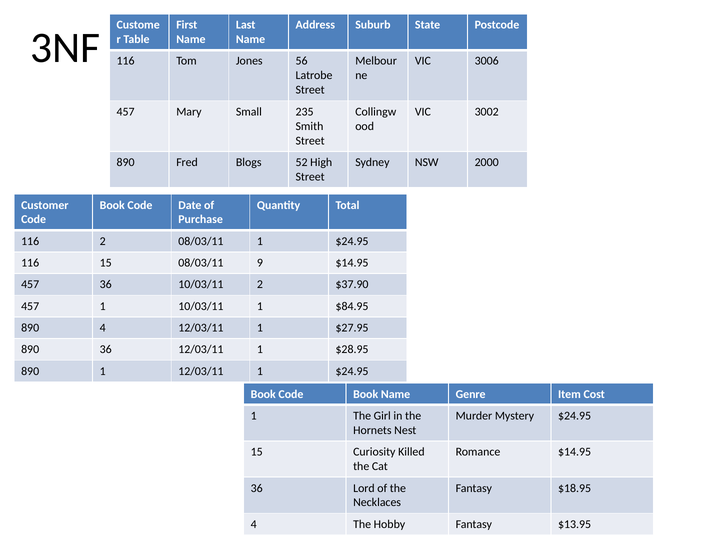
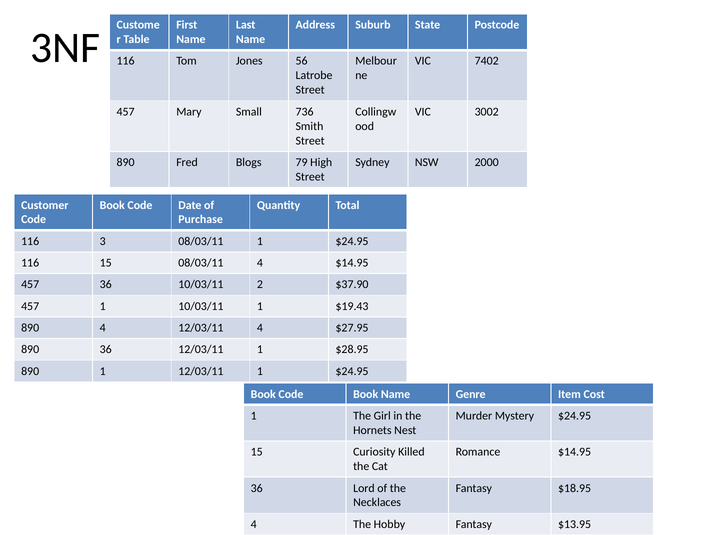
3006: 3006 -> 7402 (487, 61)
235: 235 -> 736 (305, 112)
52: 52 -> 79 (302, 162)
116 2: 2 -> 3 (103, 241)
08/03/11 9: 9 -> 4 (260, 263)
$84.95: $84.95 -> $19.43 (352, 306)
4 12/03/11 1: 1 -> 4 (260, 328)
